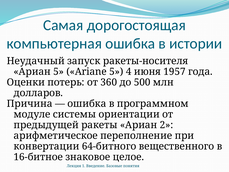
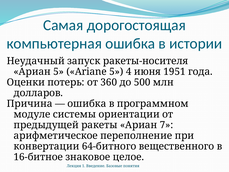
1957: 1957 -> 1951 (175, 72)
2: 2 -> 7 (166, 125)
